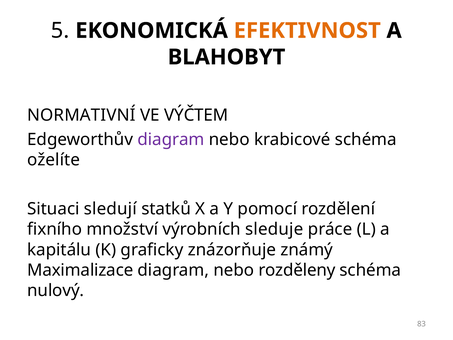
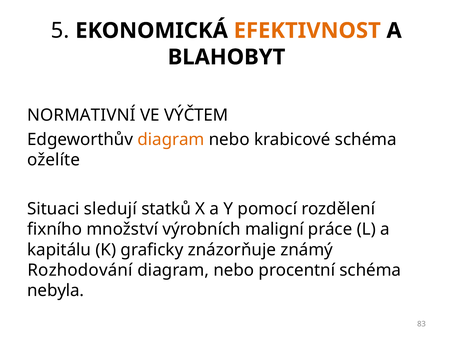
diagram colour: purple -> orange (171, 140)
sleduje: sleduje -> maligní (274, 229)
Maximalizace: Maximalizace -> Rozhodování (80, 270)
rozděleny: rozděleny -> procentní (297, 270)
nulový: nulový -> nebyla (56, 290)
